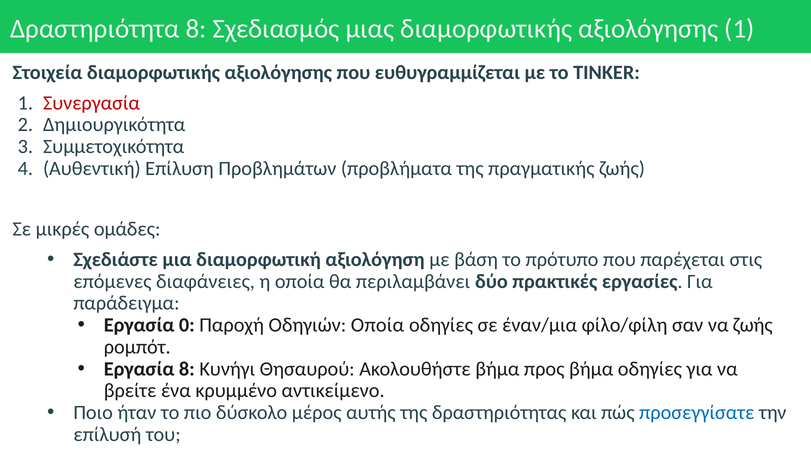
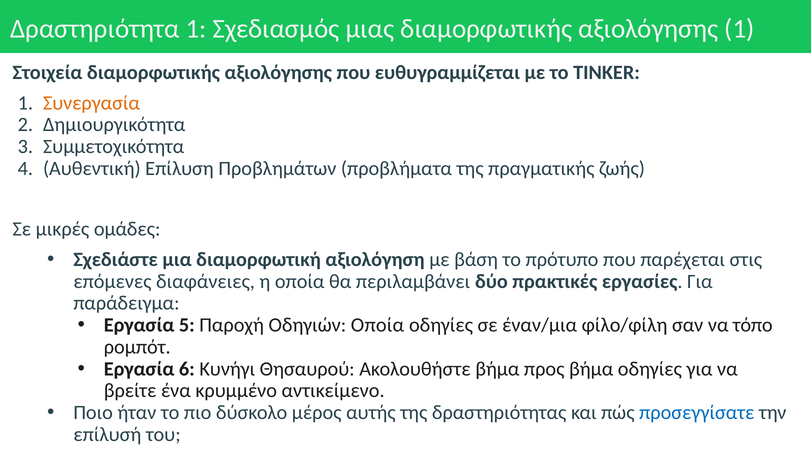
Δραστηριότητα 8: 8 -> 1 (196, 29)
Συνεργασία colour: red -> orange (91, 103)
0: 0 -> 5 (187, 325)
να ζωής: ζωής -> τόπο (753, 325)
Εργασία 8: 8 -> 6 (187, 369)
